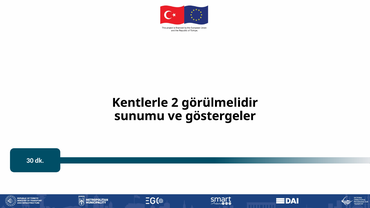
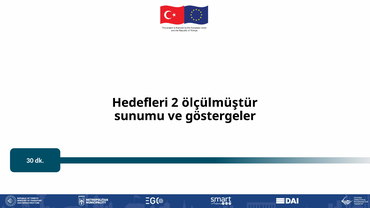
Kentlerle: Kentlerle -> Hedefleri (140, 103)
görülmelidir: görülmelidir -> ölçülmüştür (220, 103)
